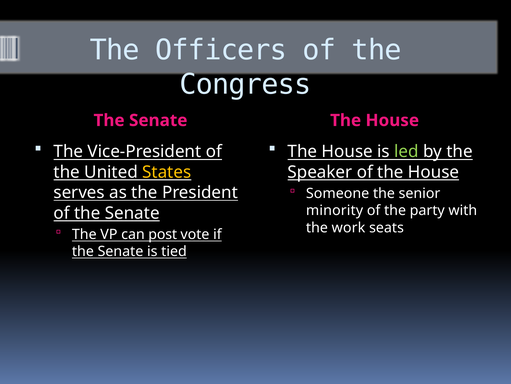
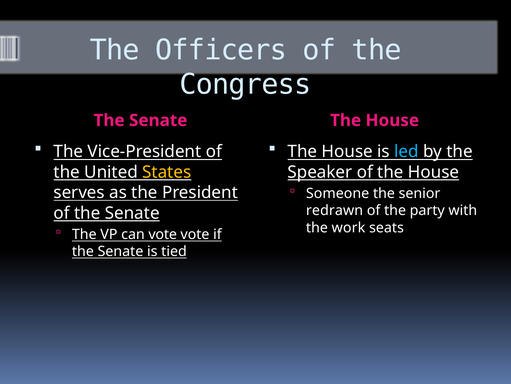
led colour: light green -> light blue (406, 151)
minority: minority -> redrawn (335, 210)
can post: post -> vote (163, 234)
